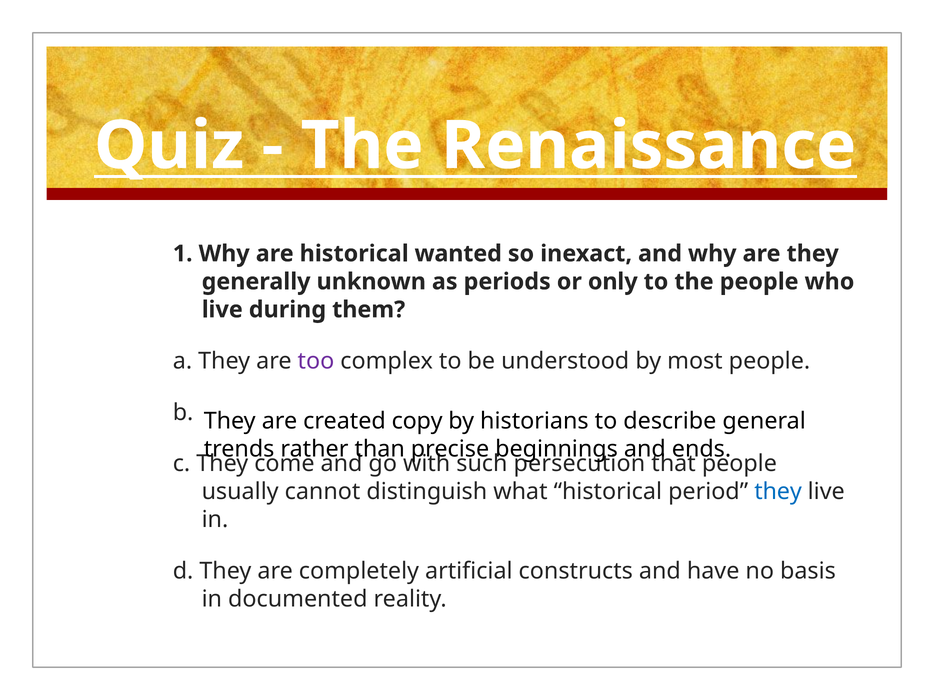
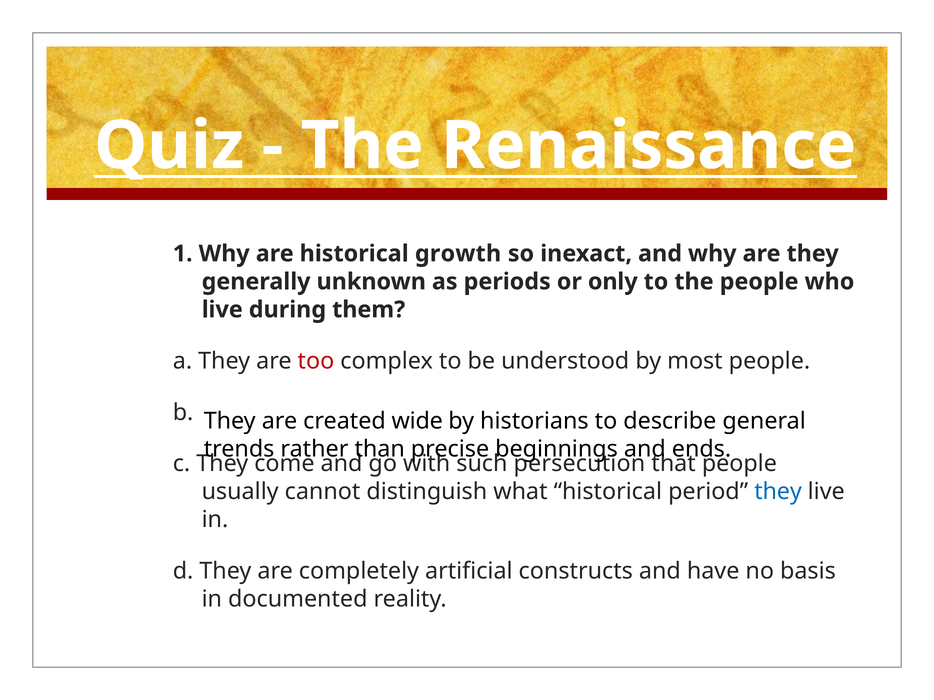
wanted: wanted -> growth (458, 254)
too colour: purple -> red (316, 361)
copy: copy -> wide (417, 421)
